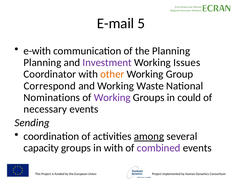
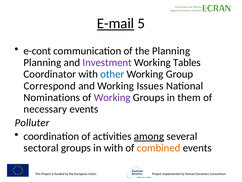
E-mail underline: none -> present (116, 23)
e-with: e-with -> e-cont (37, 51)
Issues: Issues -> Tables (187, 62)
other colour: orange -> blue (112, 74)
Waste: Waste -> Issues (150, 86)
could: could -> them (189, 97)
Sending: Sending -> Polluter (32, 122)
capacity: capacity -> sectoral (41, 148)
combined colour: purple -> orange (159, 148)
